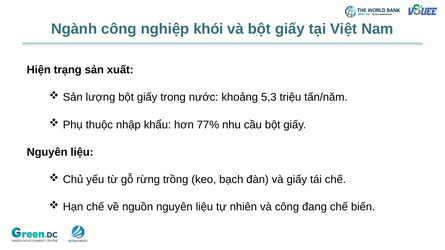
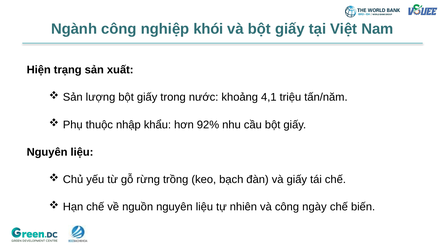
5,3: 5,3 -> 4,1 (269, 97)
77%: 77% -> 92% (208, 125)
đang: đang -> ngày (314, 207)
